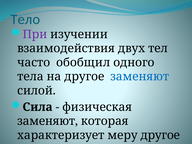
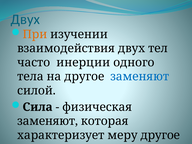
Тело: Тело -> Двух (25, 19)
При colour: purple -> orange (35, 34)
обобщил: обобщил -> инерции (83, 62)
